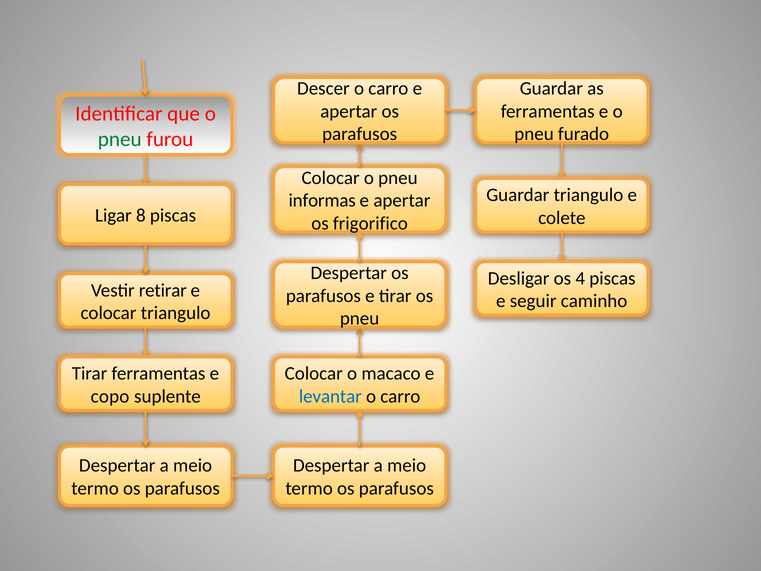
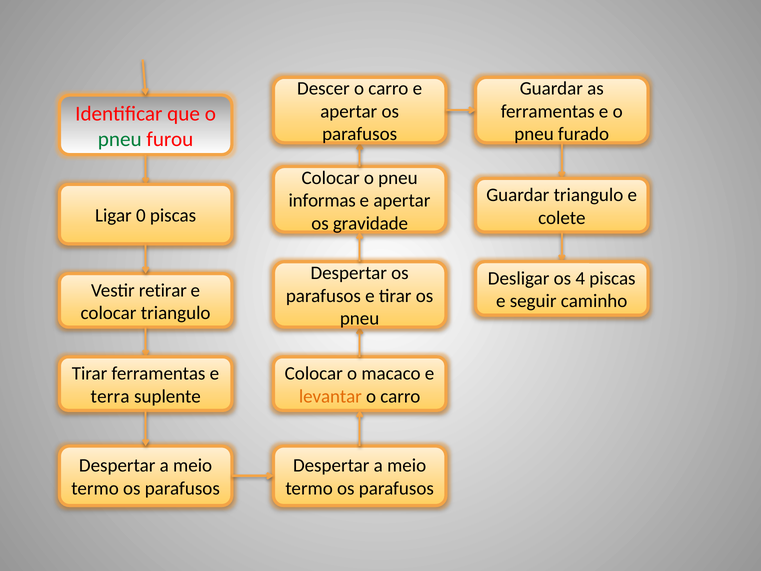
8: 8 -> 0 (141, 215)
frigorifico: frigorifico -> gravidade (370, 223)
copo: copo -> terra (110, 396)
levantar colour: blue -> orange (330, 396)
